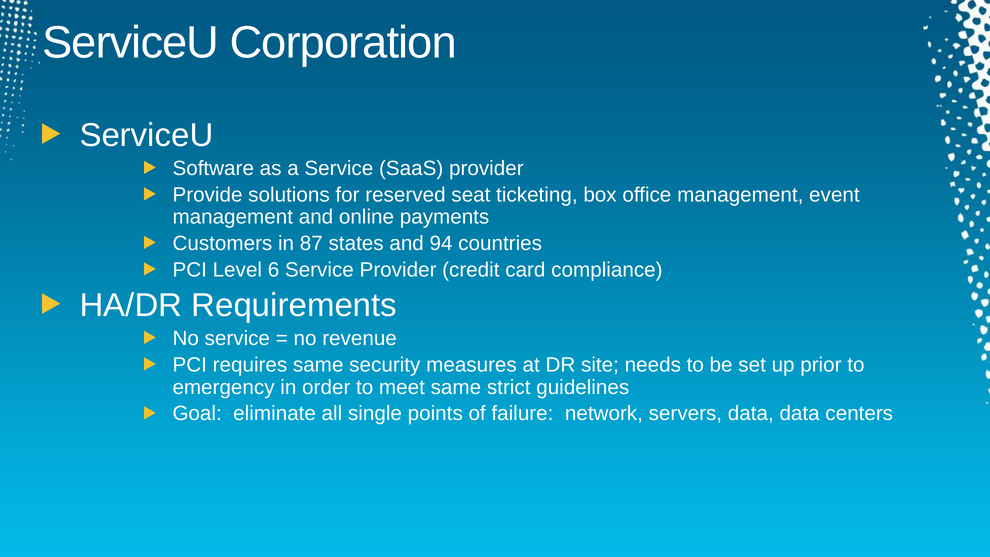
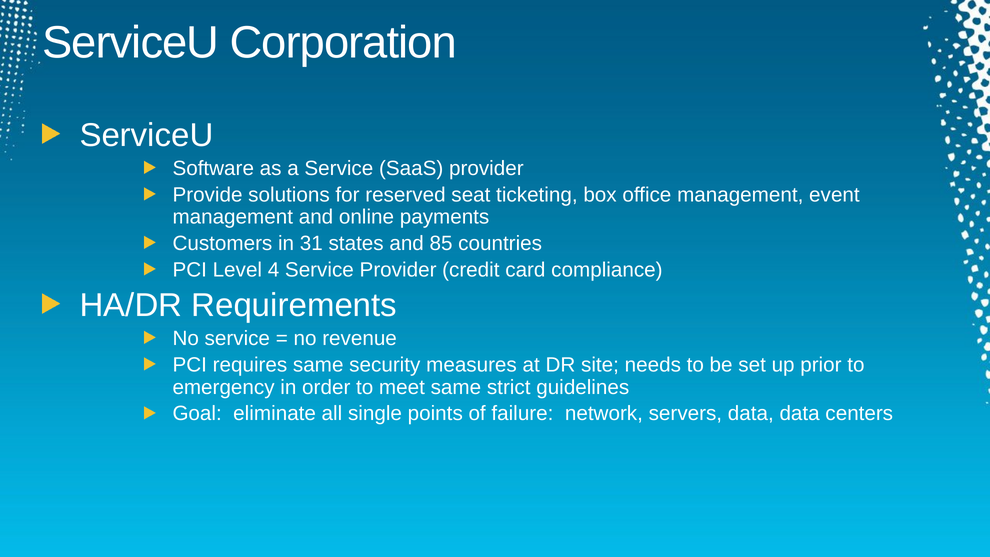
87: 87 -> 31 (311, 244)
94: 94 -> 85 (441, 244)
6: 6 -> 4 (274, 270)
